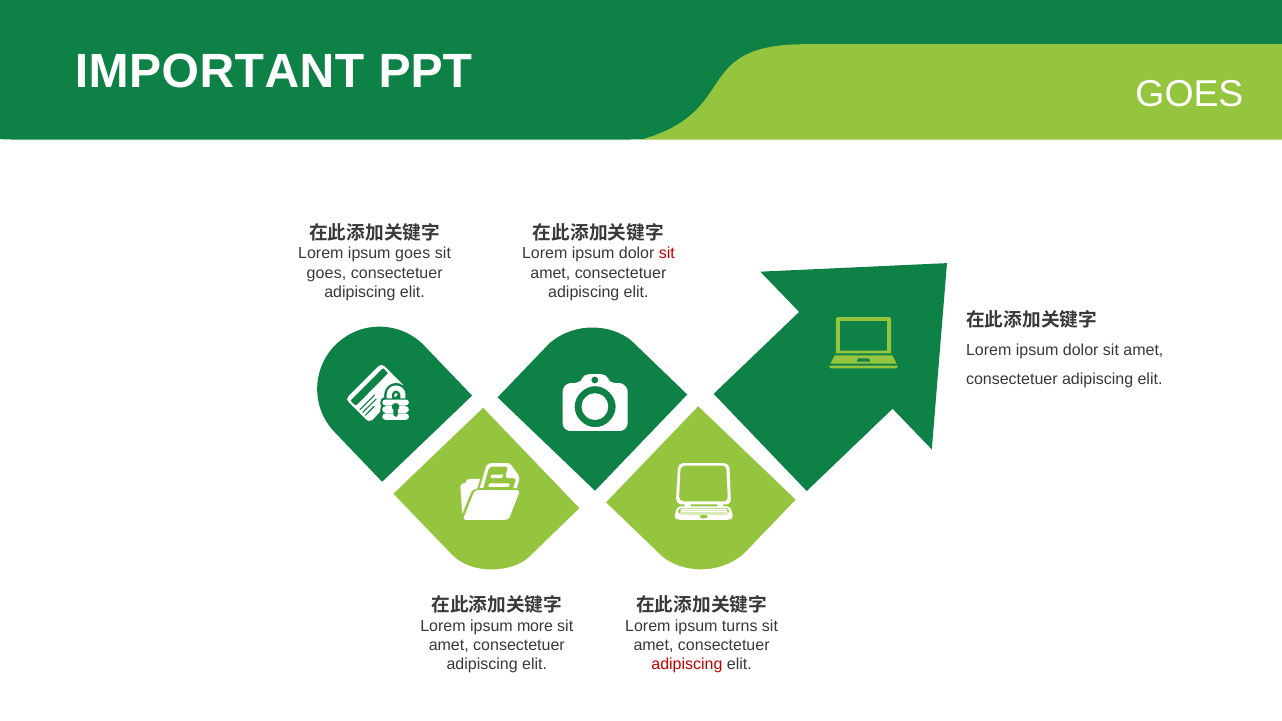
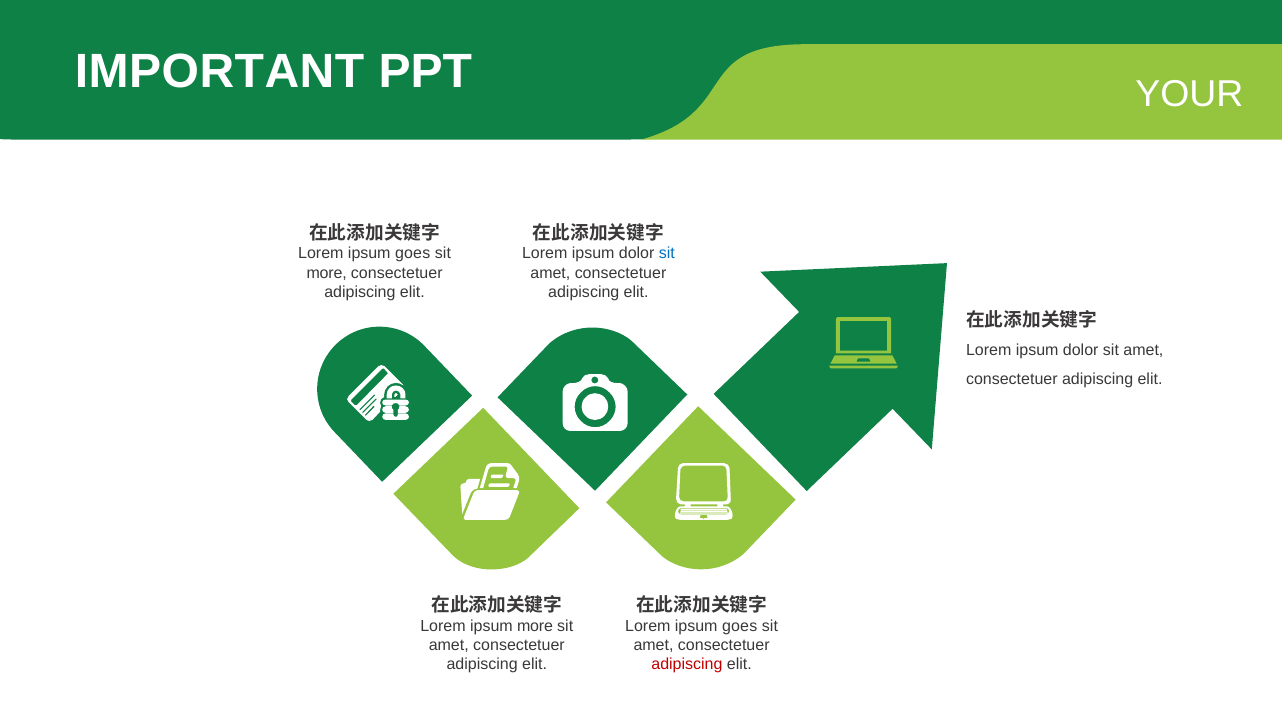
PPT GOES: GOES -> YOUR (1189, 94)
sit colour: red -> blue (667, 254)
goes: goes -> more (327, 273)
turns: turns -> goes (740, 626)
